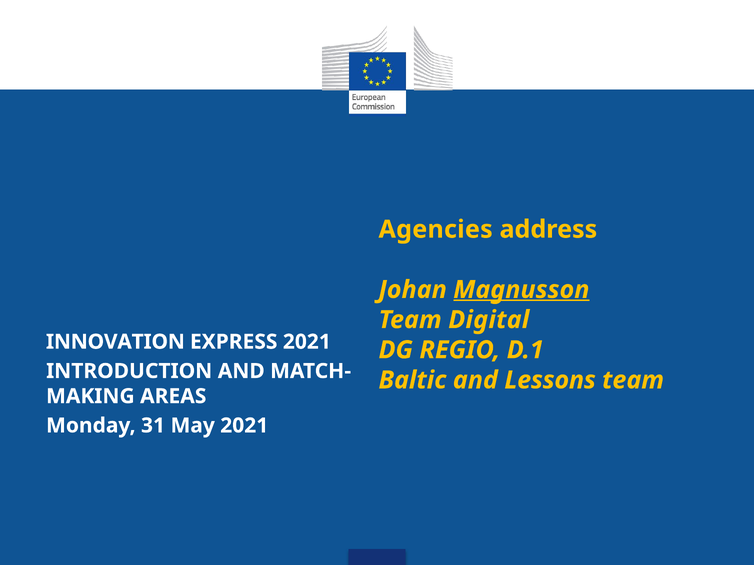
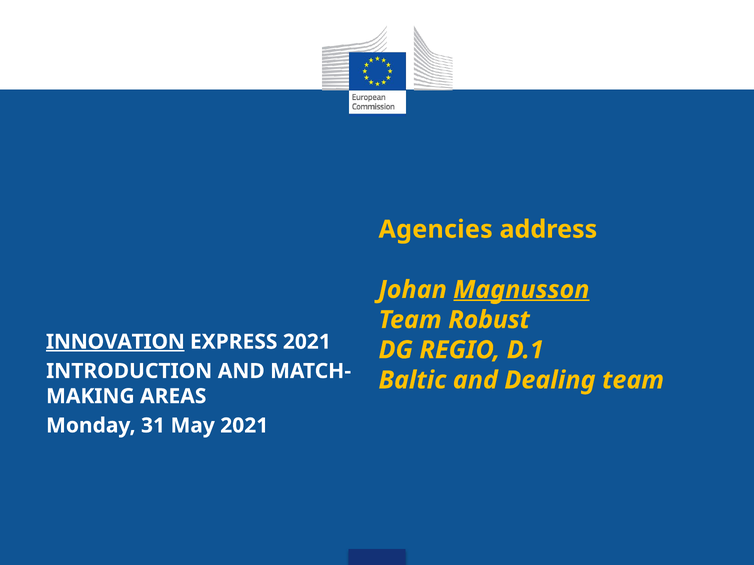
Digital: Digital -> Robust (489, 320)
INNOVATION underline: none -> present (115, 342)
Lessons: Lessons -> Dealing (550, 380)
